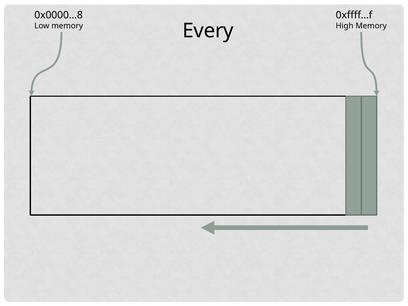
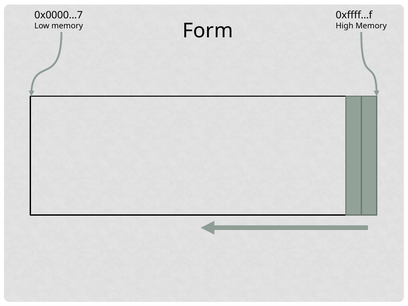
0x0000…8: 0x0000…8 -> 0x0000…7 (59, 15)
Every: Every -> Form (208, 31)
